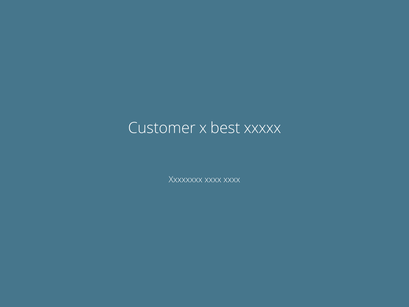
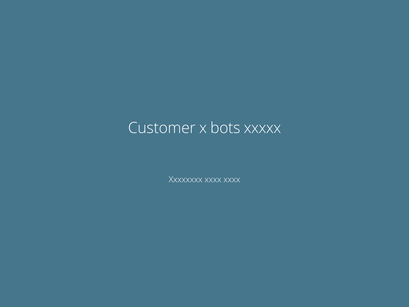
best: best -> bots (225, 128)
